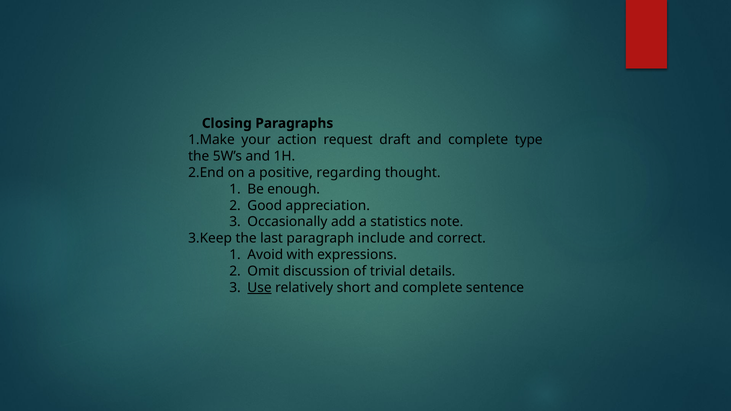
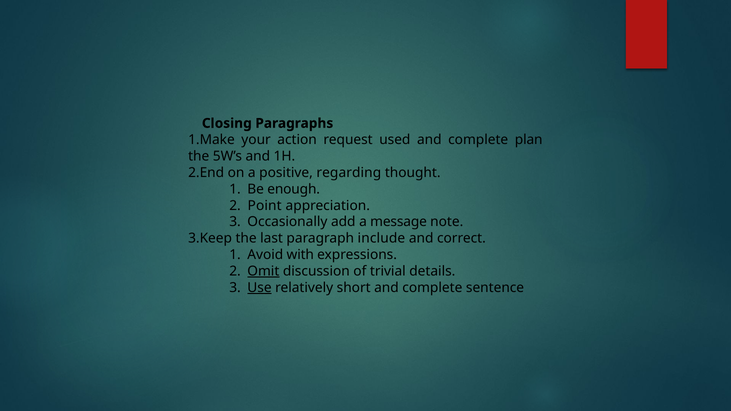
draft: draft -> used (395, 140)
type: type -> plan (529, 140)
Good: Good -> Point (265, 206)
statistics: statistics -> message (399, 222)
Omit underline: none -> present (263, 271)
